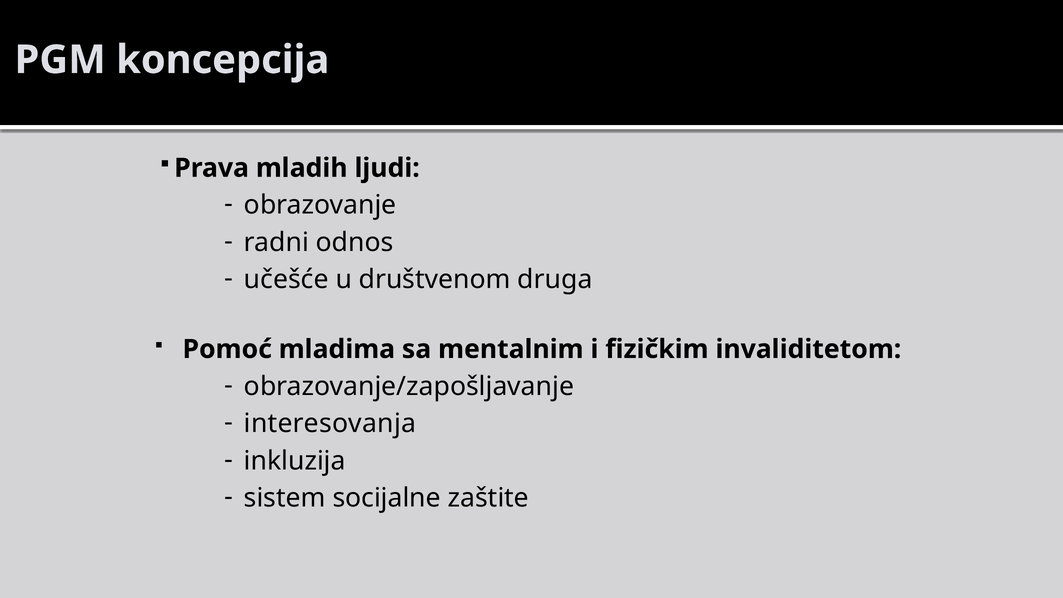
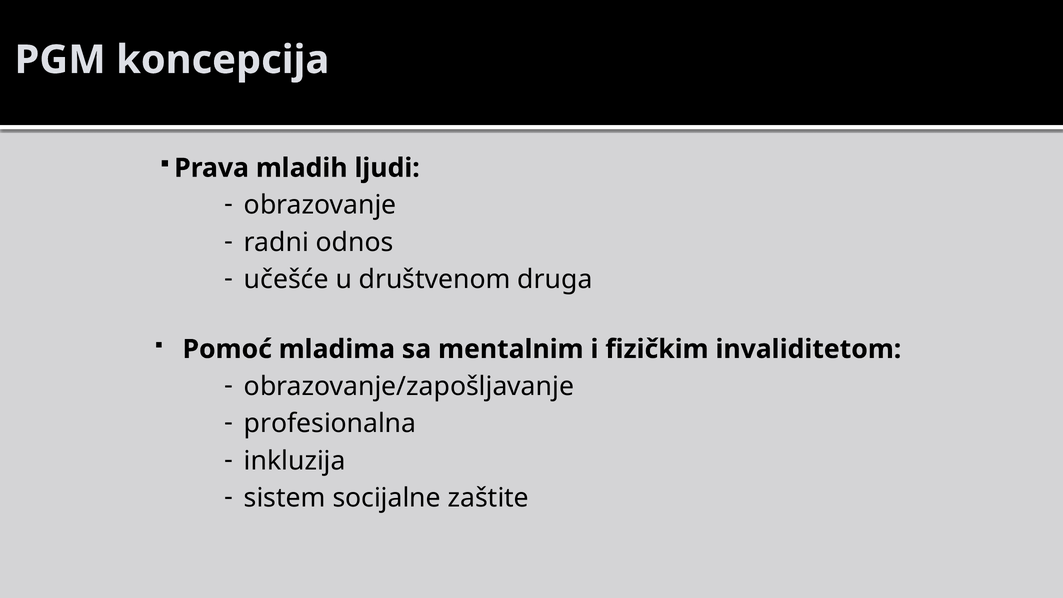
interesovanja: interesovanja -> profesionalna (330, 424)
